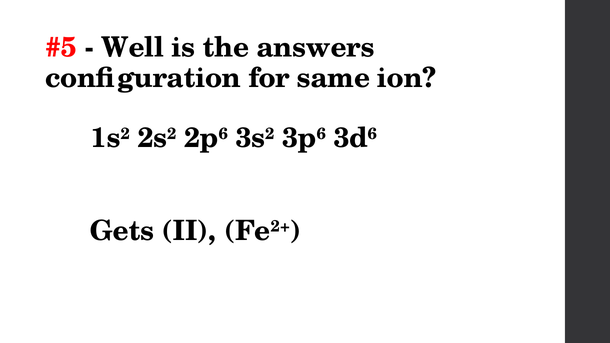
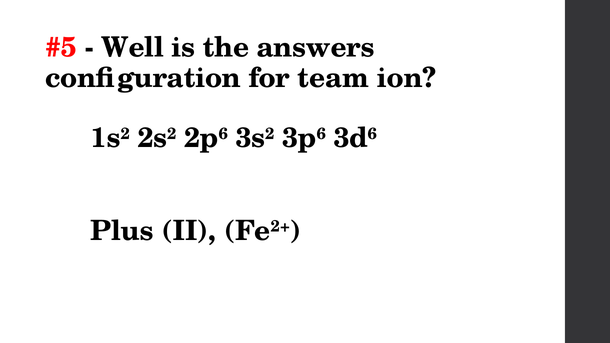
same: same -> team (333, 78)
Gets: Gets -> Plus (122, 231)
